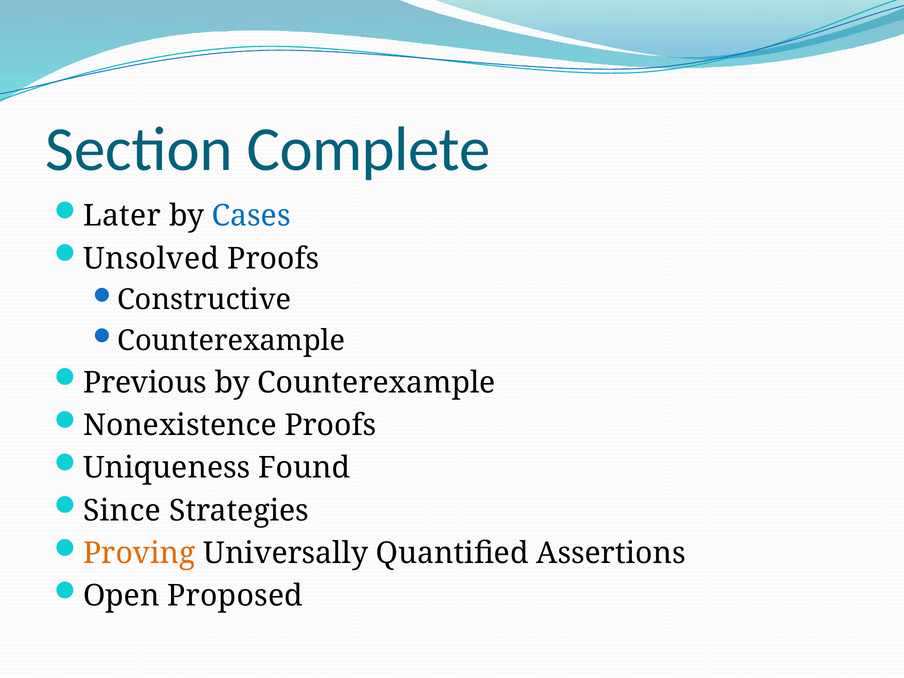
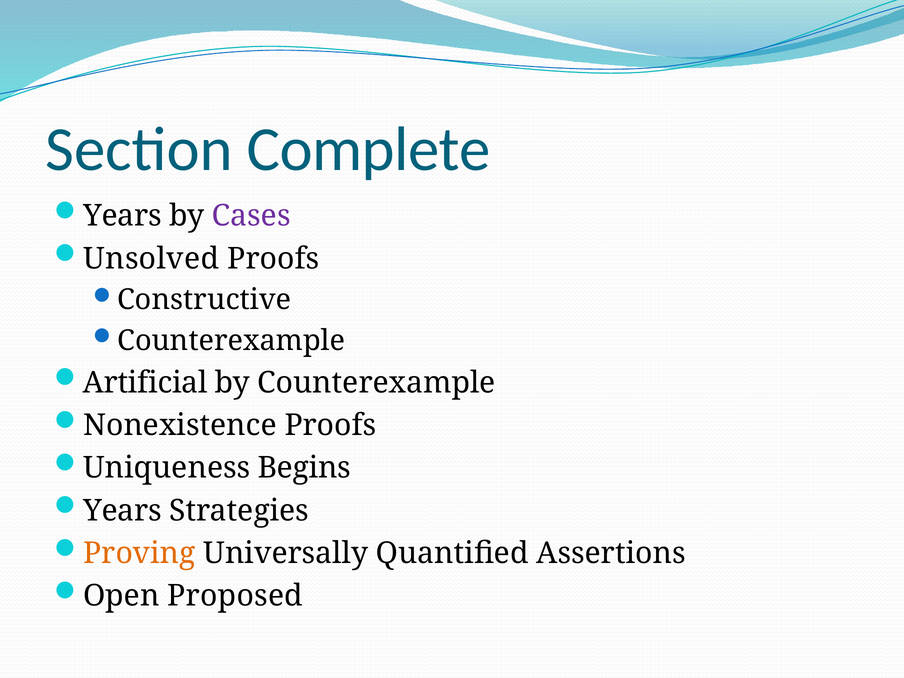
Later: Later -> Years (122, 216)
Cases colour: blue -> purple (251, 216)
Previous: Previous -> Artificial (145, 383)
Found: Found -> Begins (304, 468)
Since: Since -> Years (122, 511)
